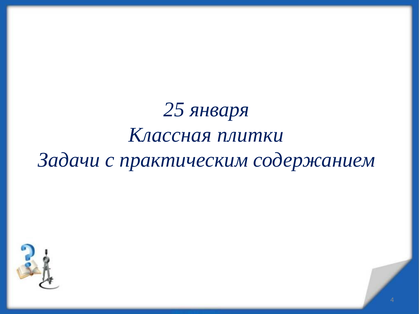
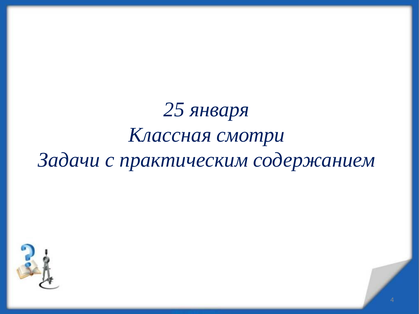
плитки: плитки -> смотри (251, 135)
